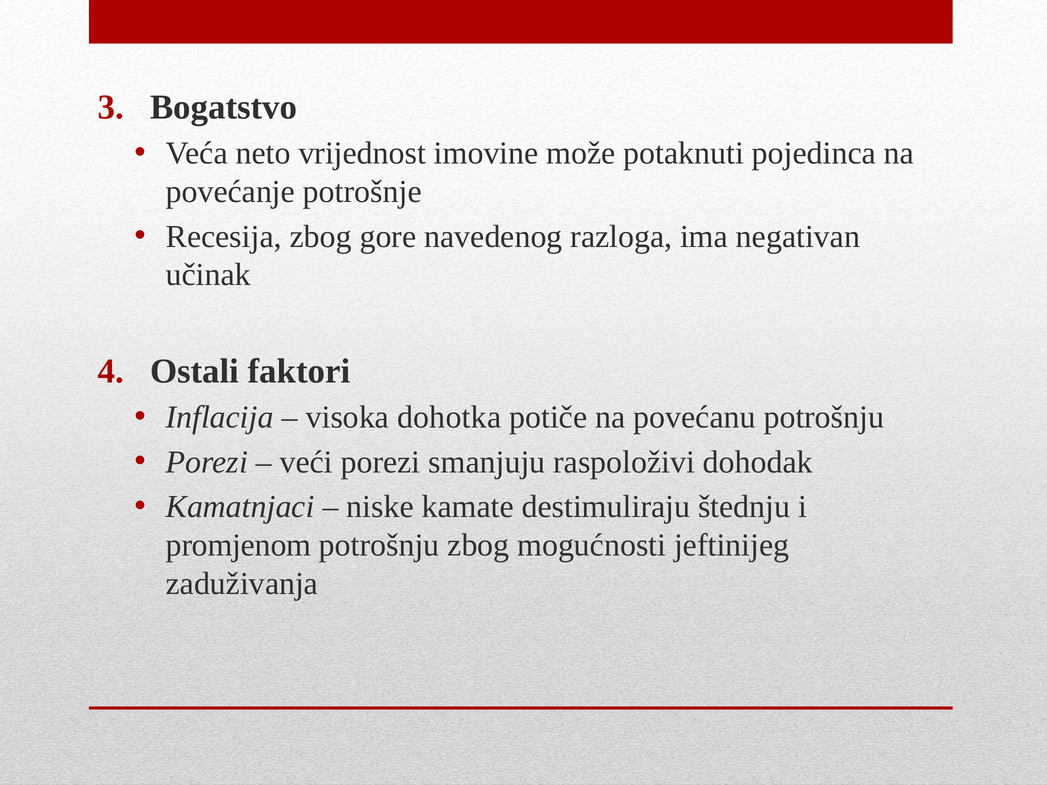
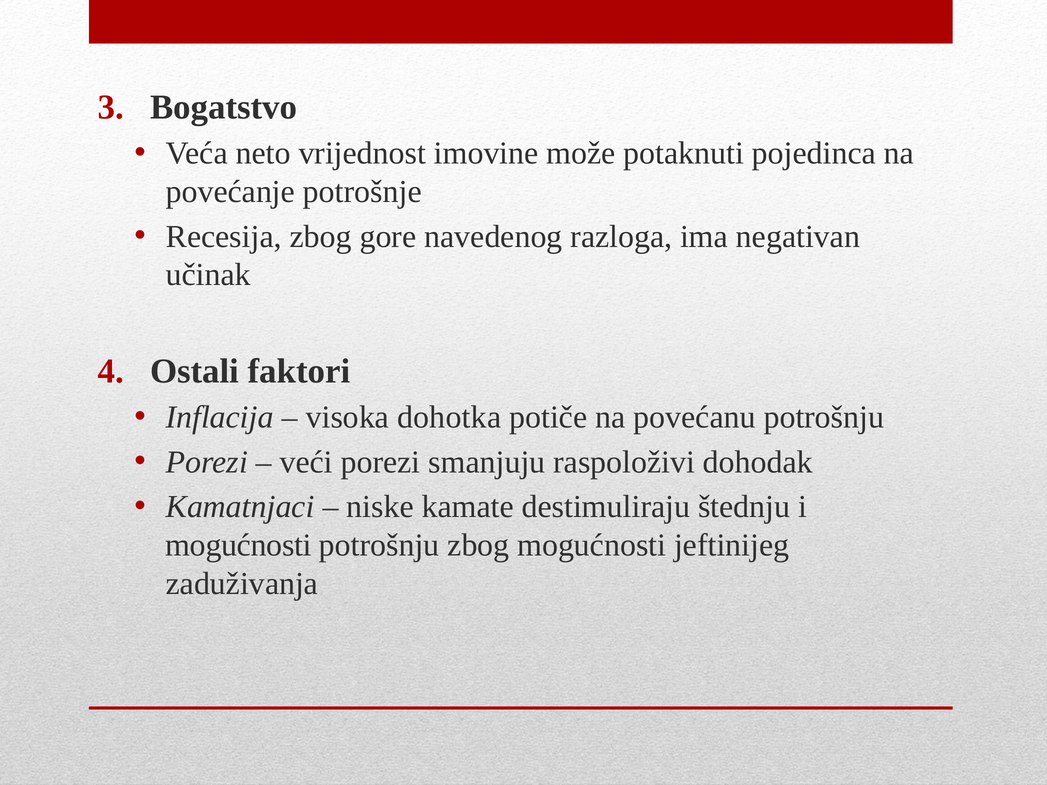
promjenom: promjenom -> mogućnosti (239, 545)
